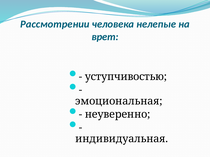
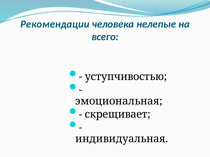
Рассмотрении: Рассмотрении -> Рекомендации (55, 24)
врет: врет -> всего (105, 37)
неуверенно: неуверенно -> скрещивает (118, 115)
